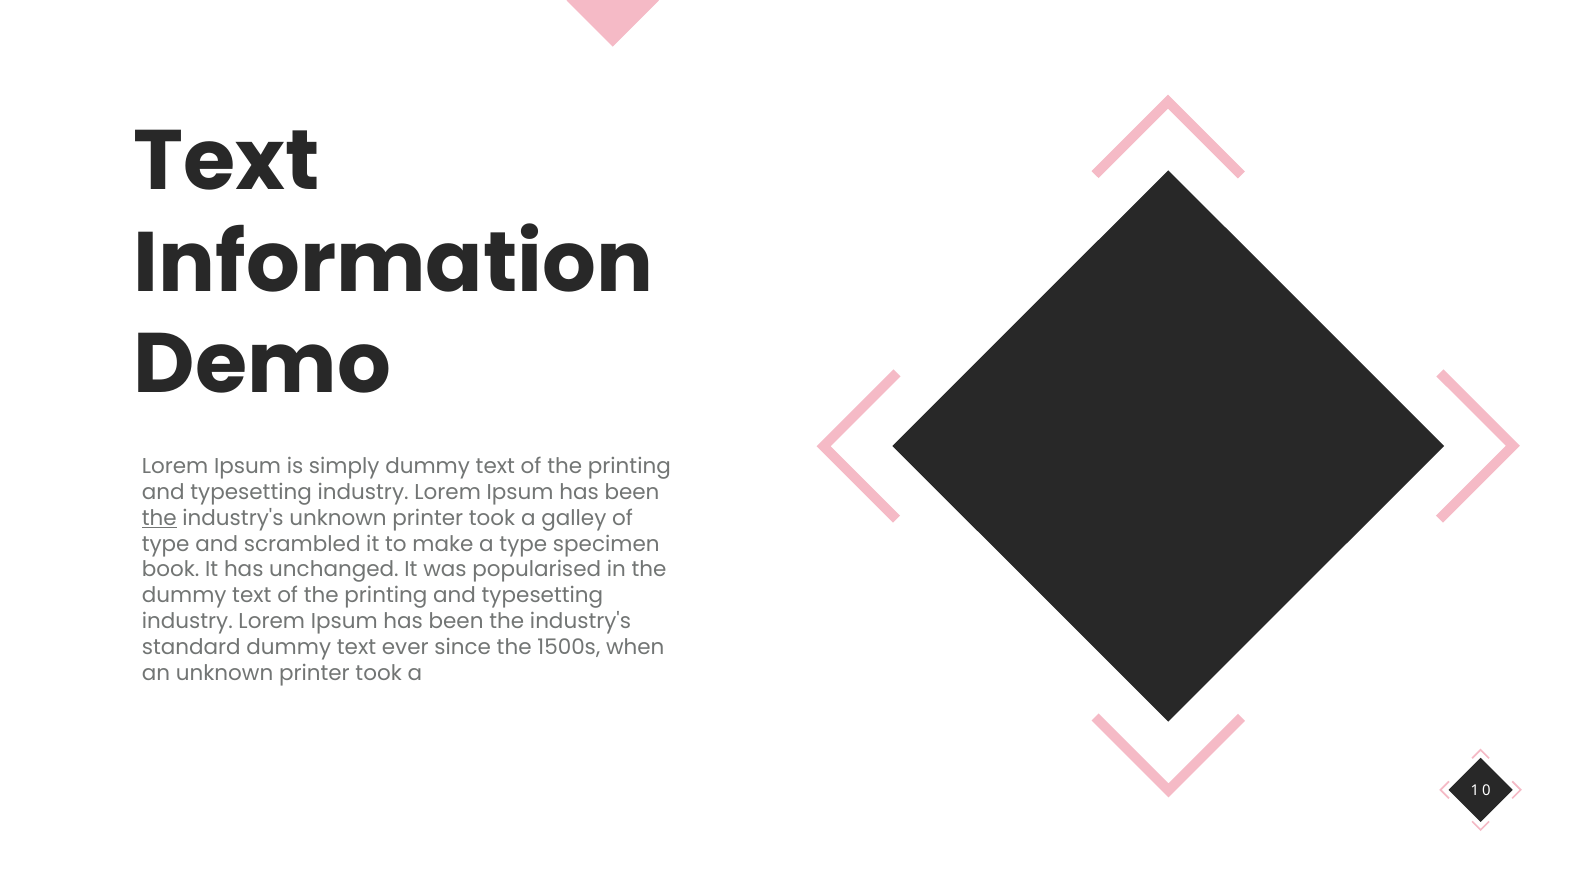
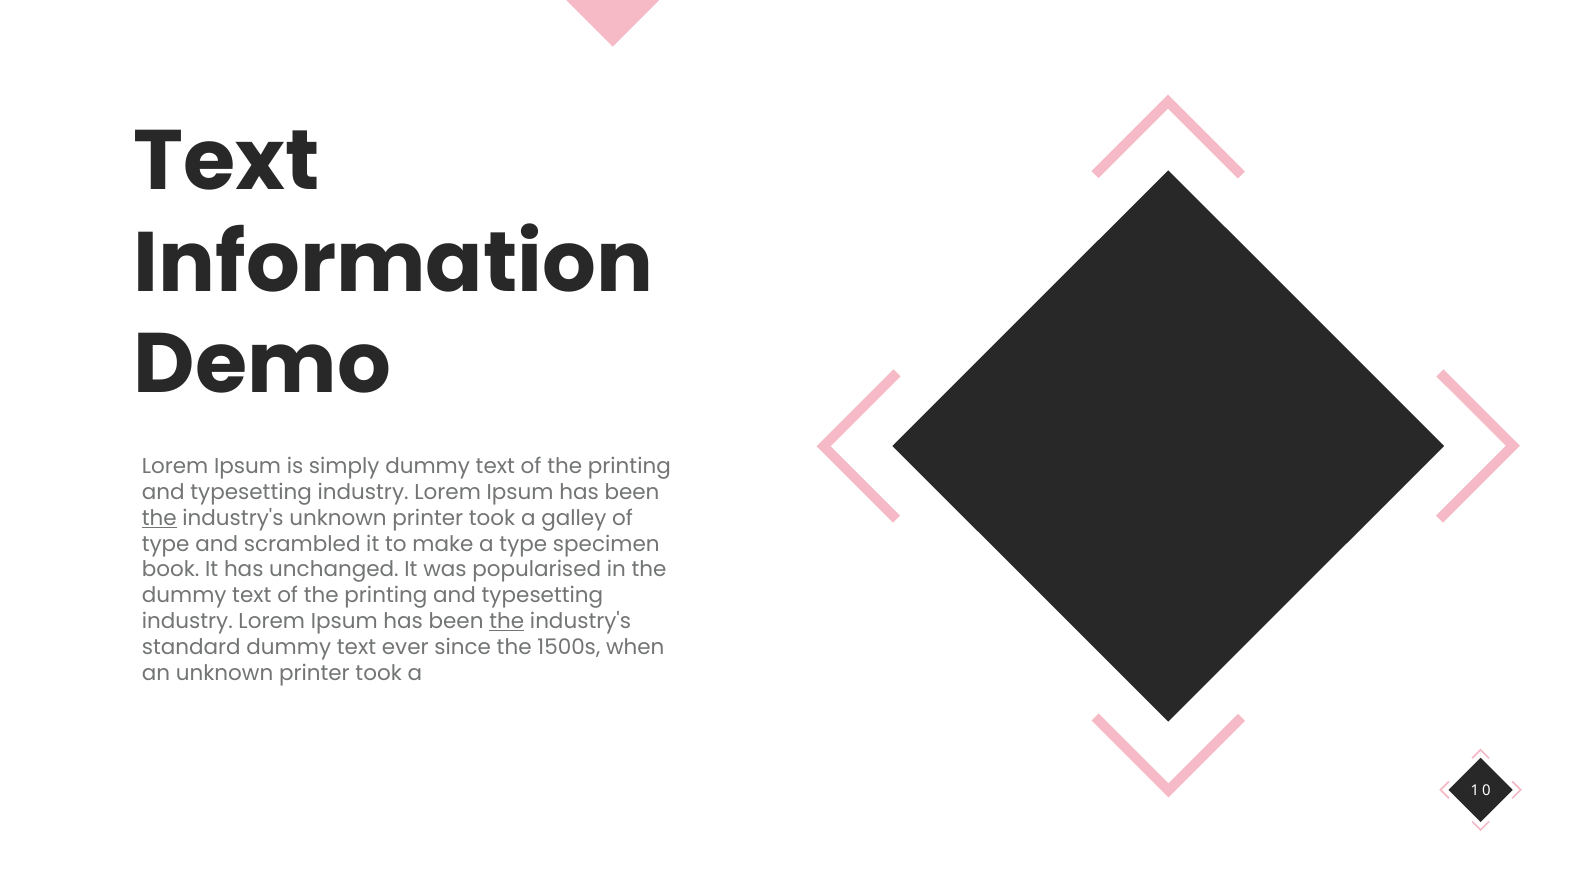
the underline: none -> present (507, 622)
